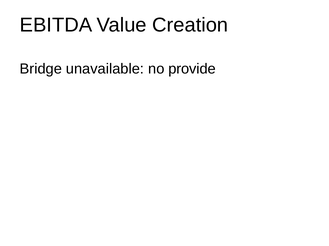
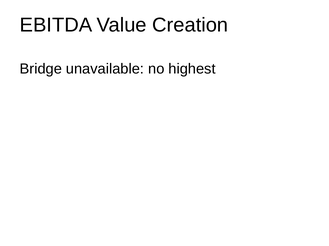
provide: provide -> highest (192, 69)
